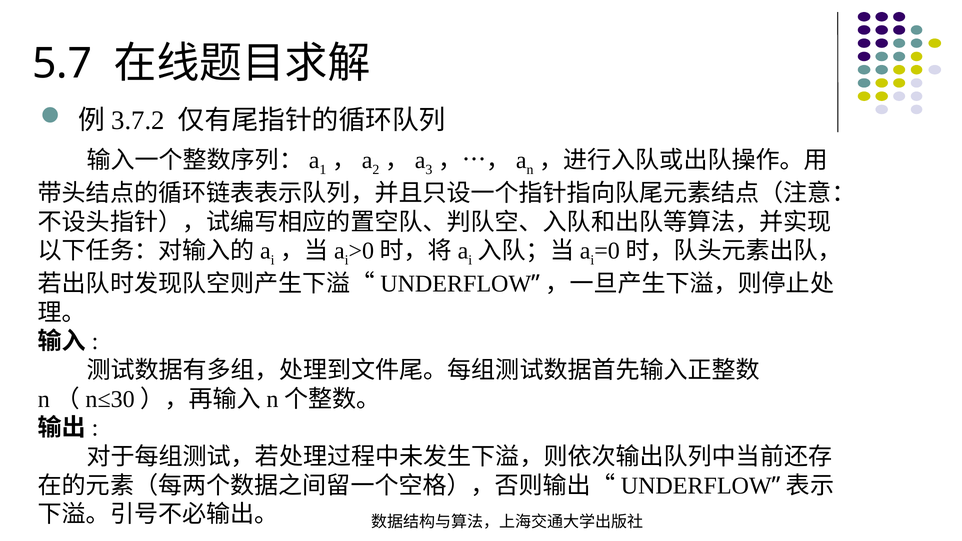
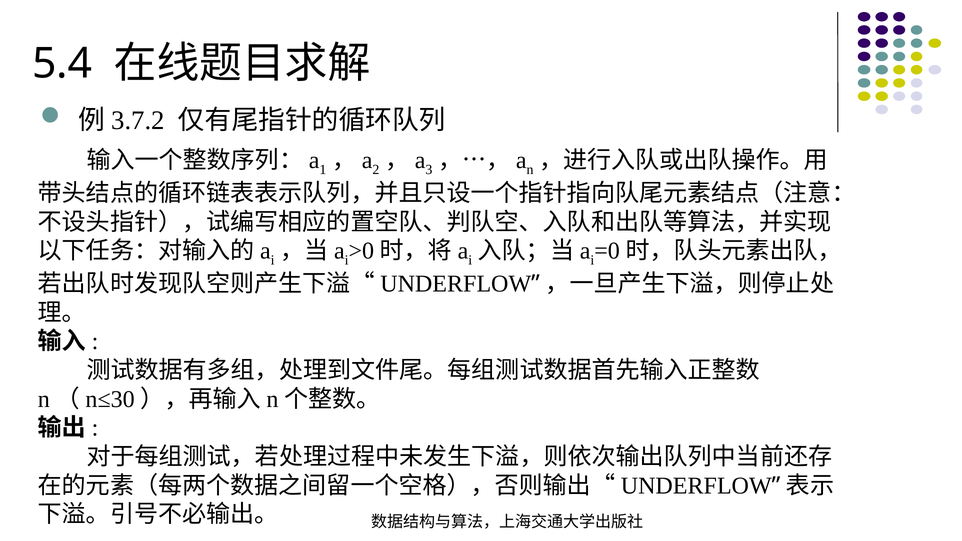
5.7: 5.7 -> 5.4 (62, 63)
